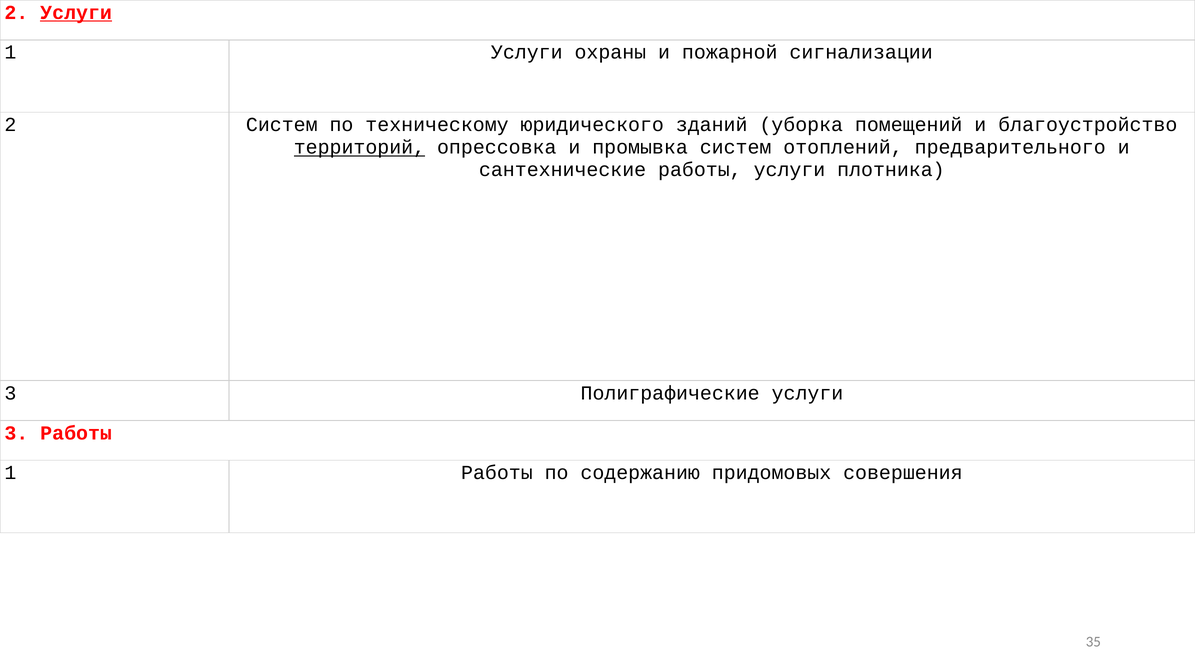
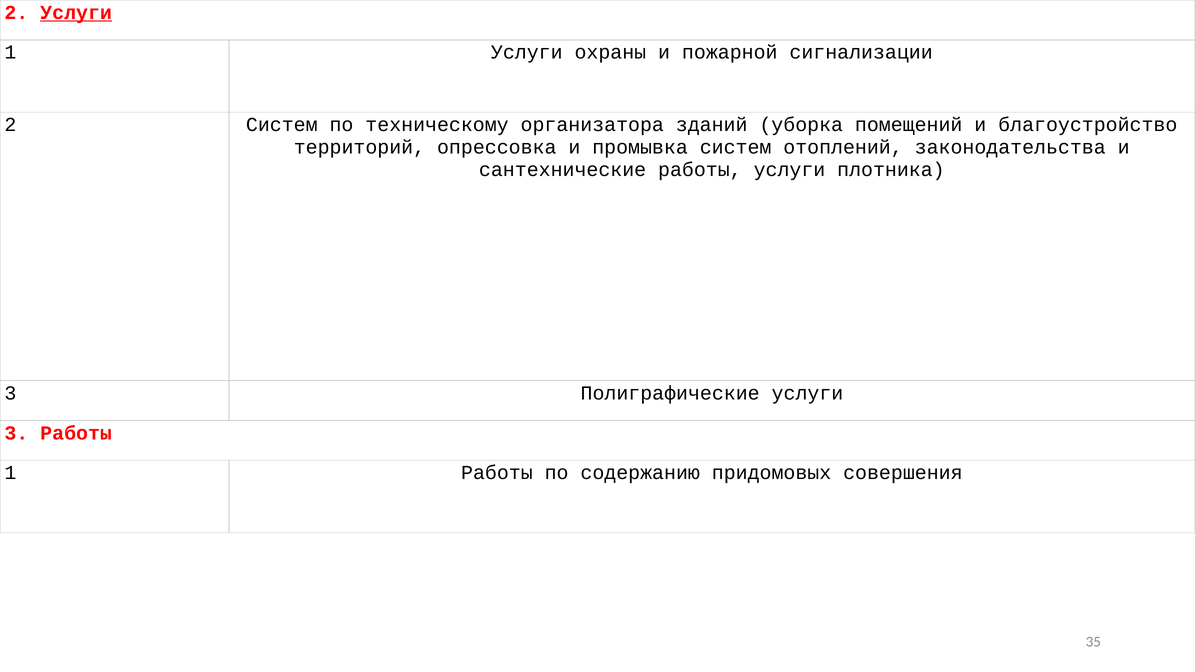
юридического: юридического -> организатора (592, 125)
территорий underline: present -> none (359, 147)
предварительного: предварительного -> законодательства (1010, 147)
